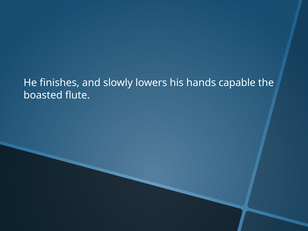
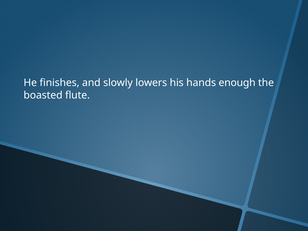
capable: capable -> enough (237, 83)
